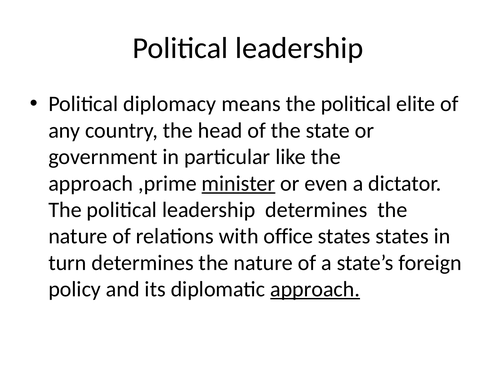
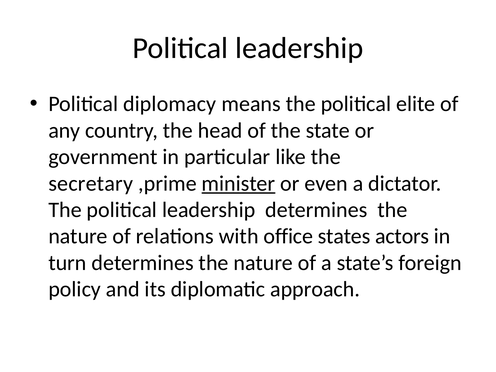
approach: approach -> secretary (91, 183)
states states: states -> actors (402, 236)
approach underline: present -> none (315, 289)
